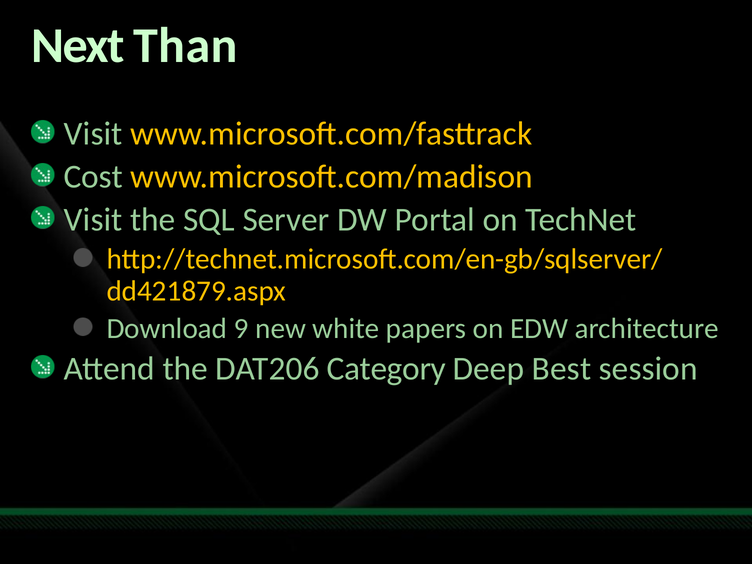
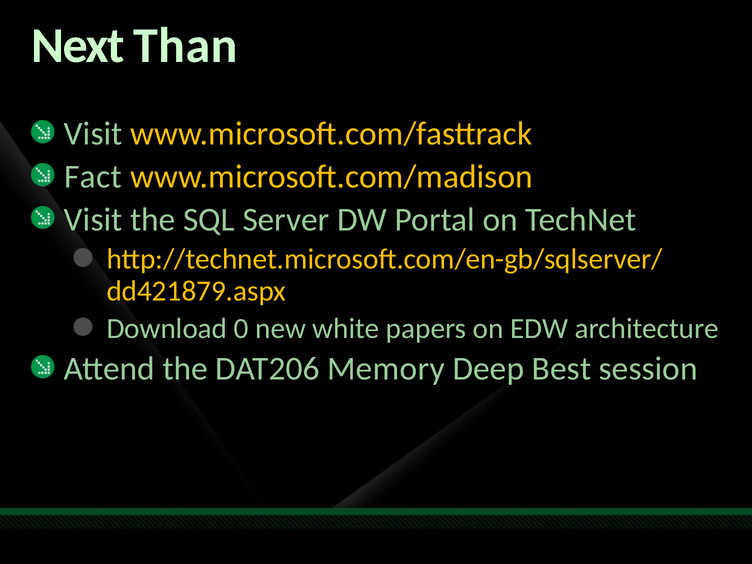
Cost: Cost -> Fact (93, 177)
9: 9 -> 0 (241, 328)
Category: Category -> Memory (386, 369)
